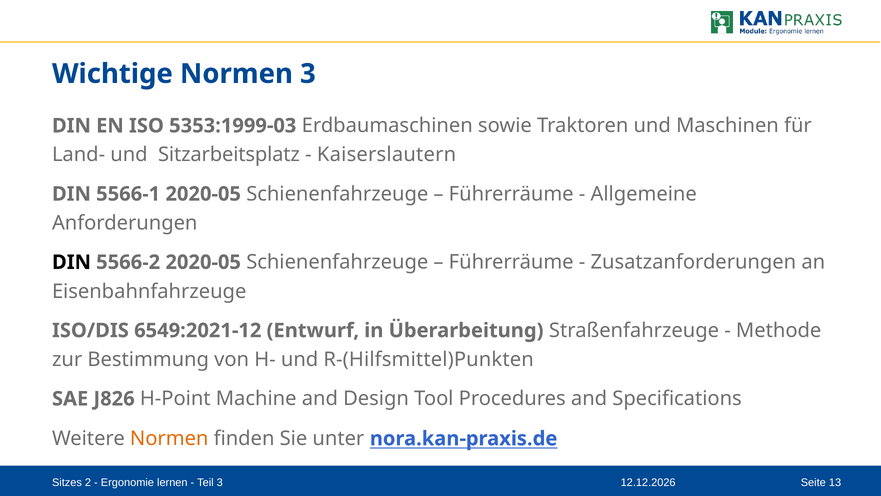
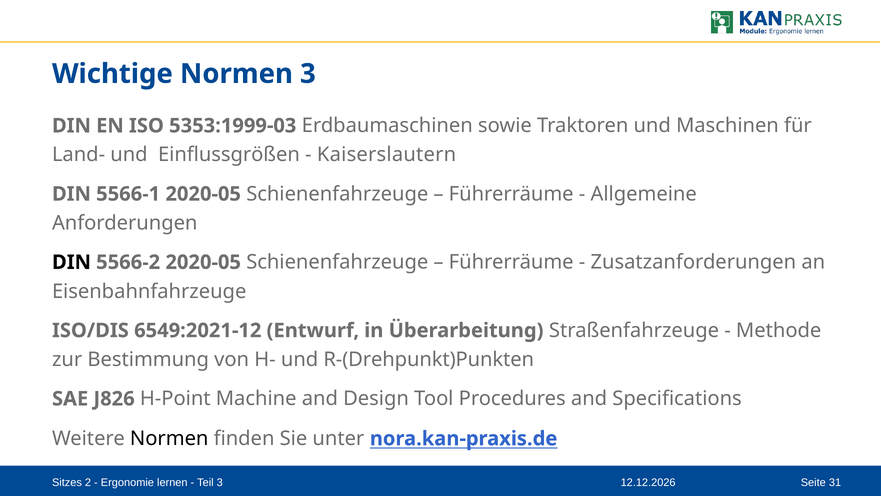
Sitzarbeitsplatz: Sitzarbeitsplatz -> Einflussgrößen (229, 155)
R-(Hilfsmittel)Punkten: R-(Hilfsmittel)Punkten -> R-(Drehpunkt)Punkten (429, 359)
Normen colour: orange -> black (169, 438)
13: 13 -> 31 (835, 482)
